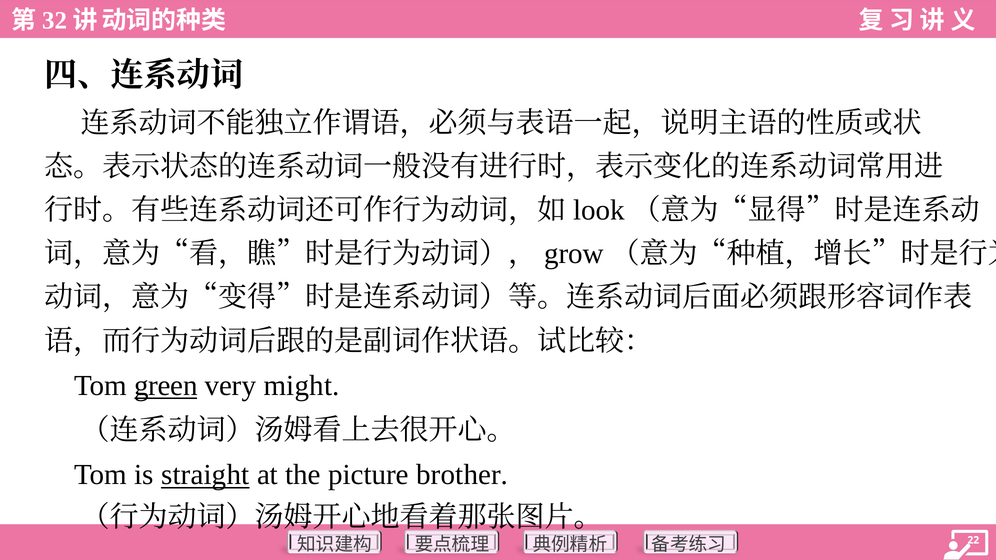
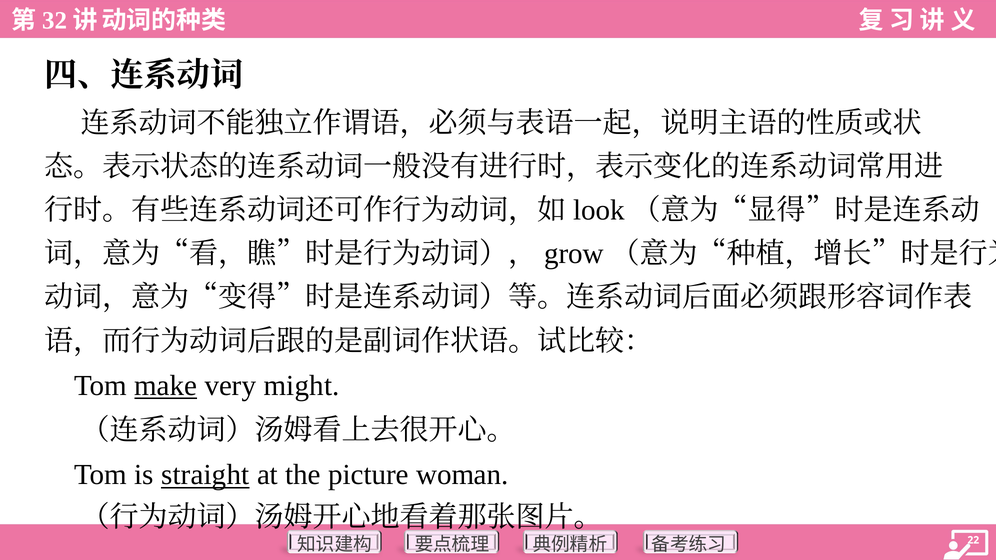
green: green -> make (166, 386)
brother: brother -> woman (462, 475)
